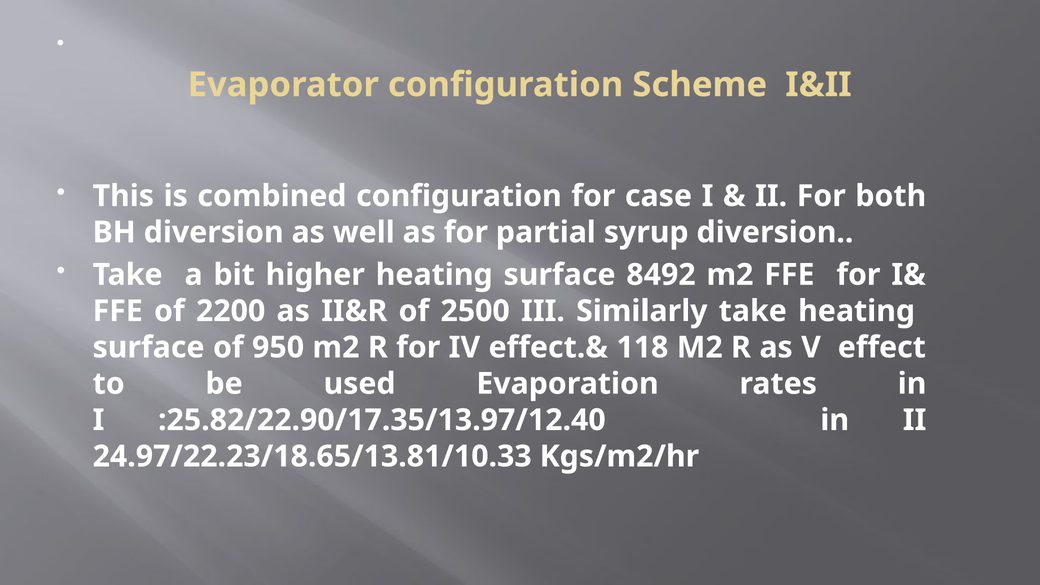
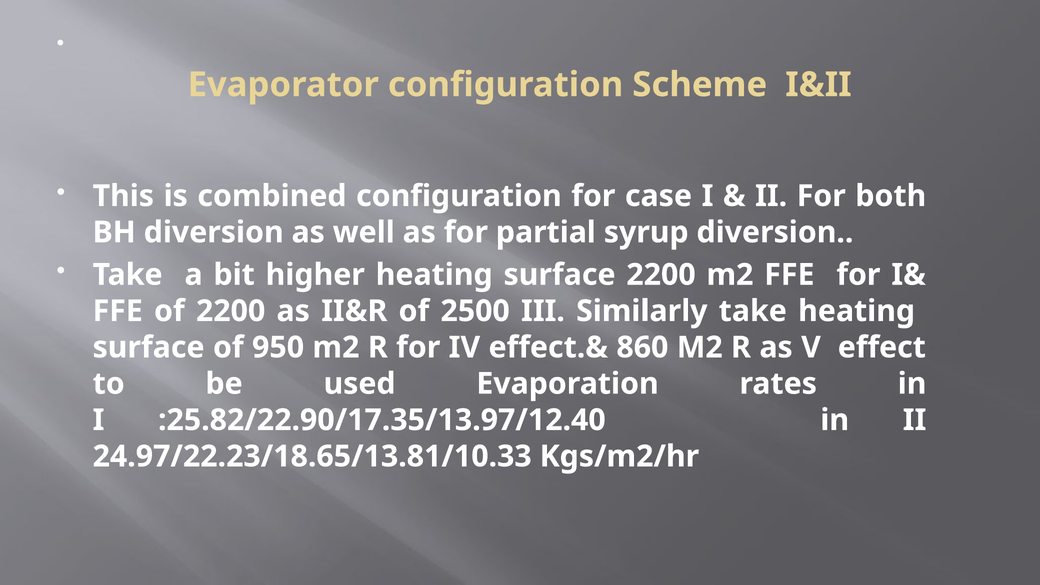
surface 8492: 8492 -> 2200 (661, 275)
118: 118 -> 860 (642, 347)
